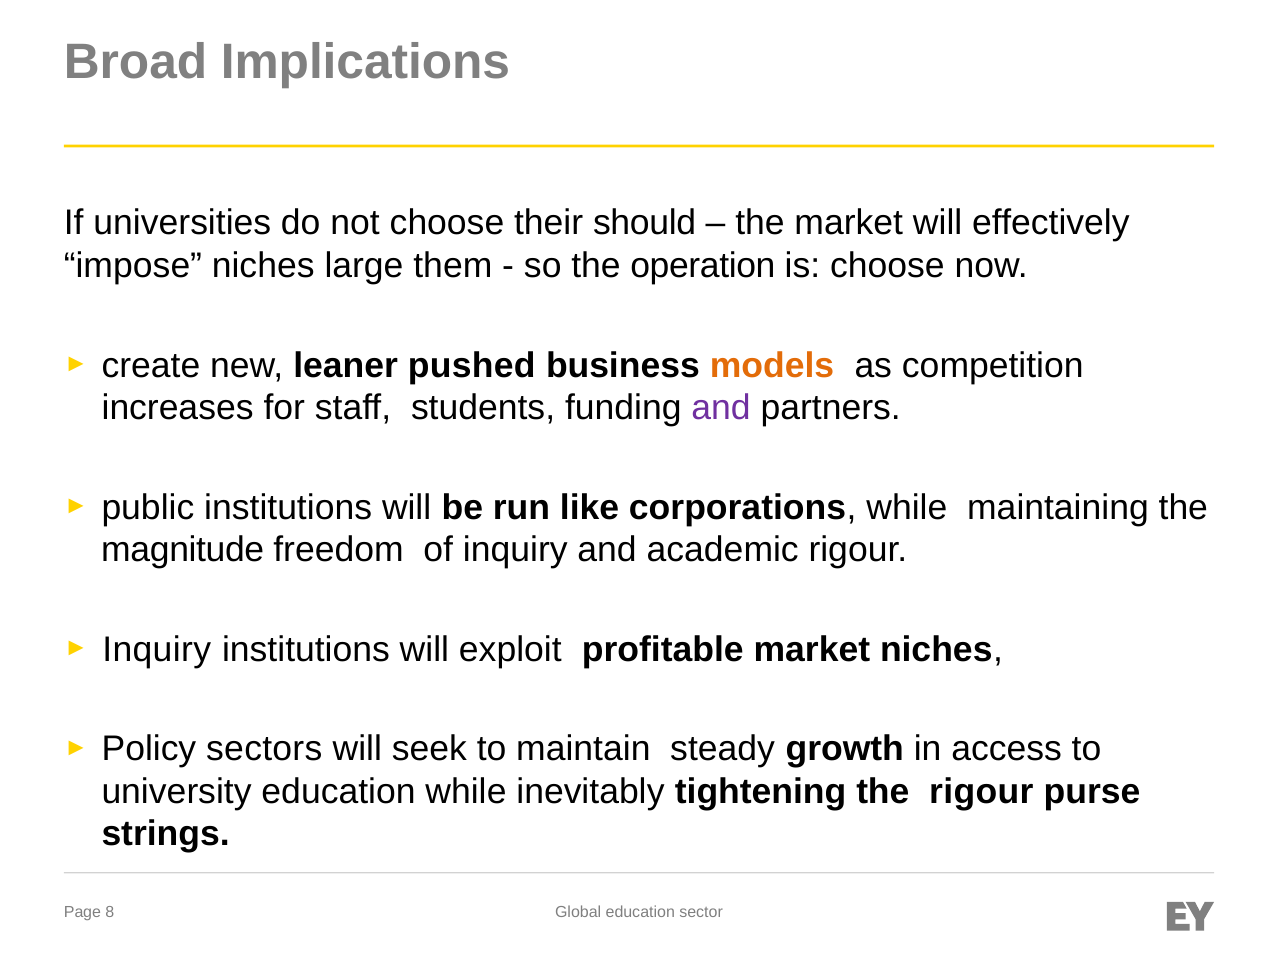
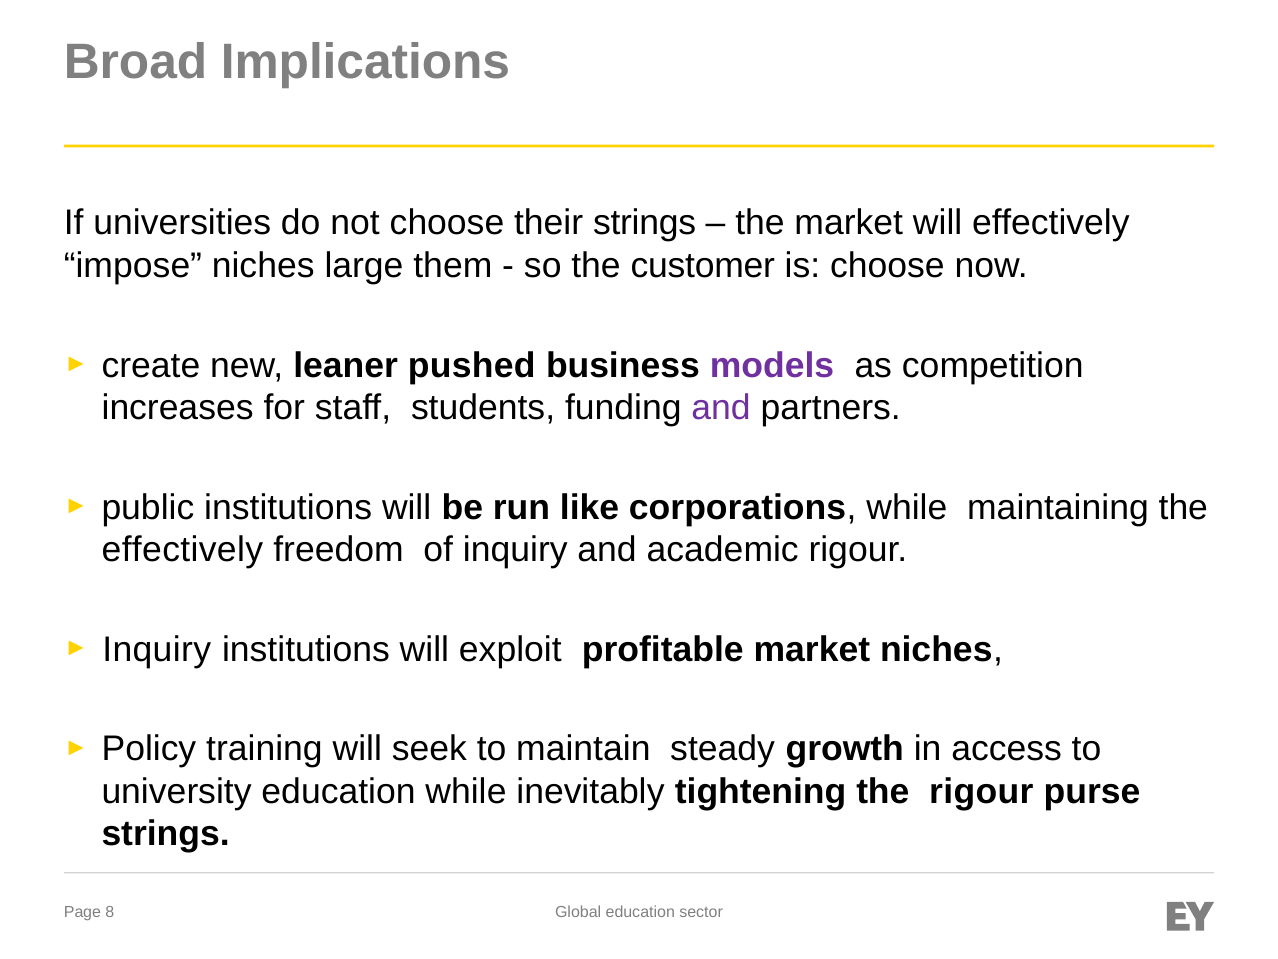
their should: should -> strings (645, 223)
operation: operation -> customer (703, 266)
models colour: orange -> purple (772, 365)
magnitude: magnitude -> effectively (182, 550)
sectors: sectors -> training (264, 749)
